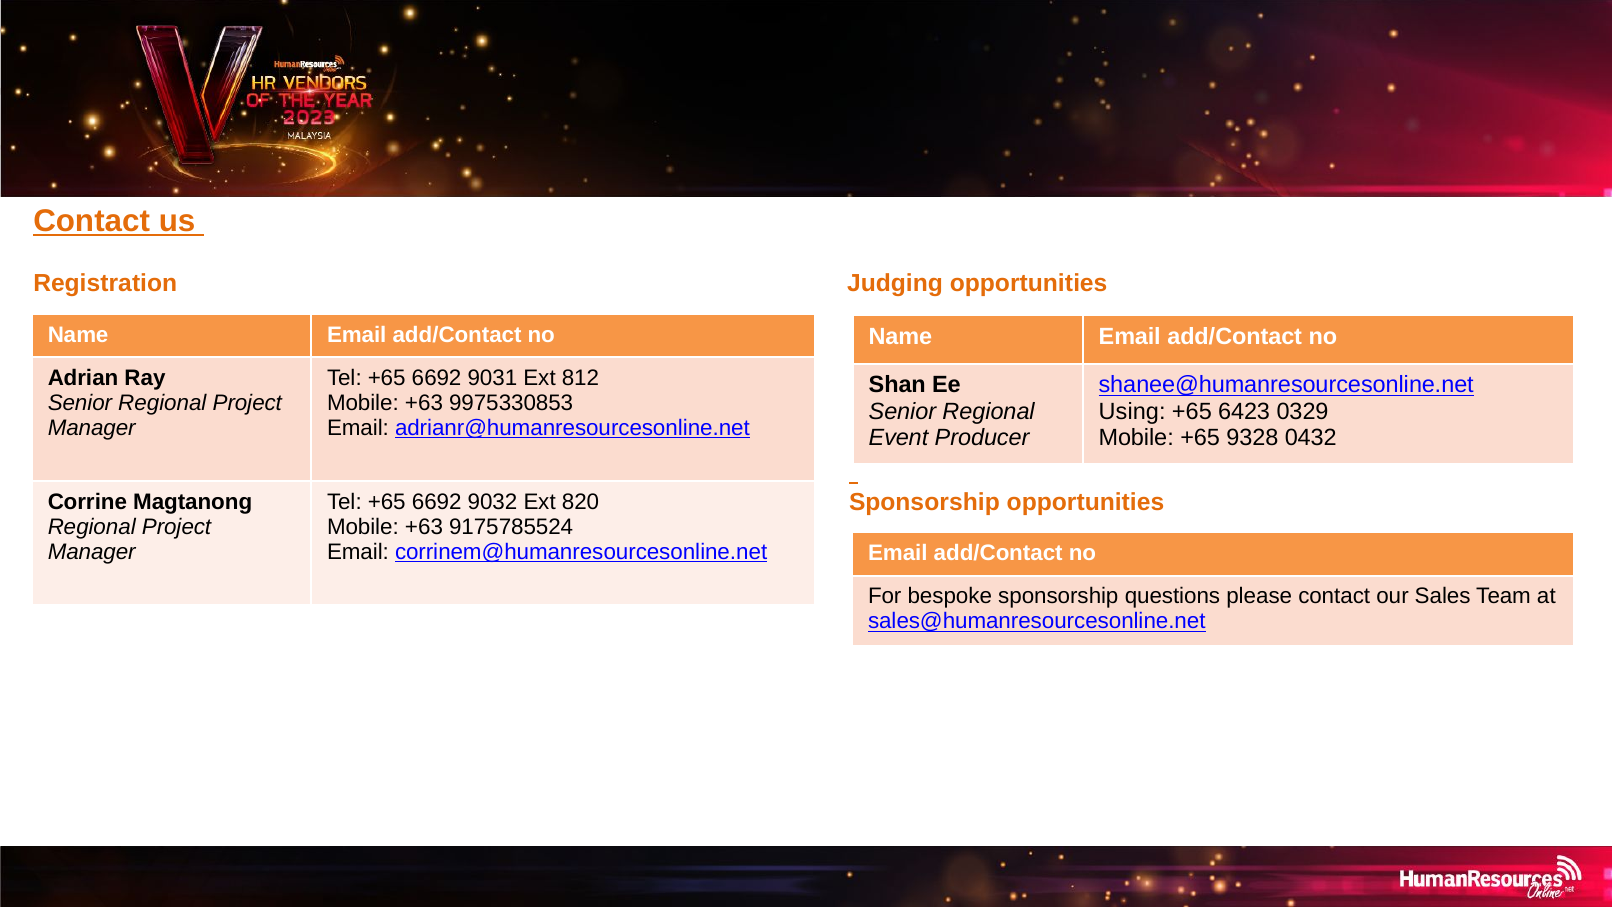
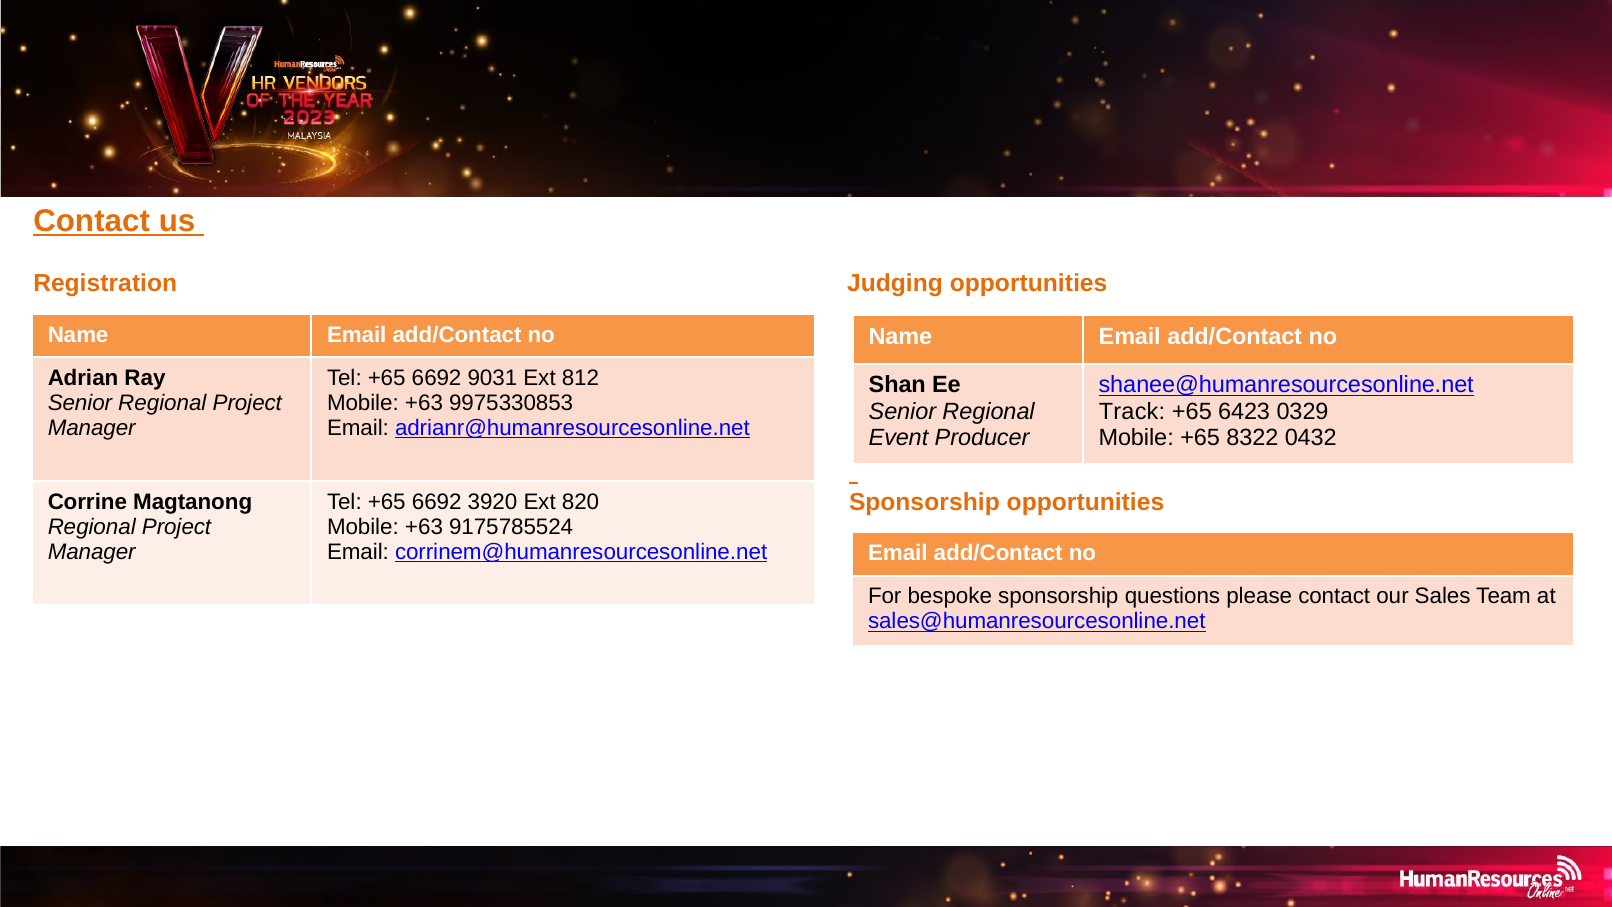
Using: Using -> Track (1132, 411)
9328: 9328 -> 8322 (1252, 437)
9032: 9032 -> 3920 (492, 502)
